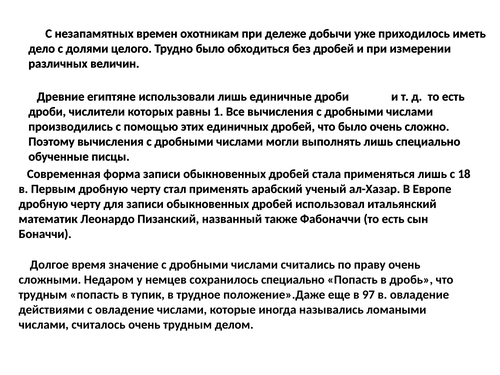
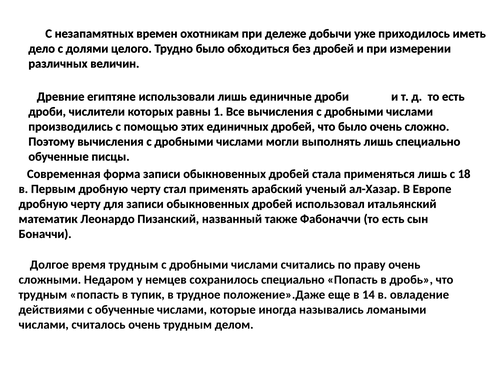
время значение: значение -> трудным (134, 265)
97: 97 -> 14 (368, 295)
с овладение: овладение -> обученные (125, 310)
